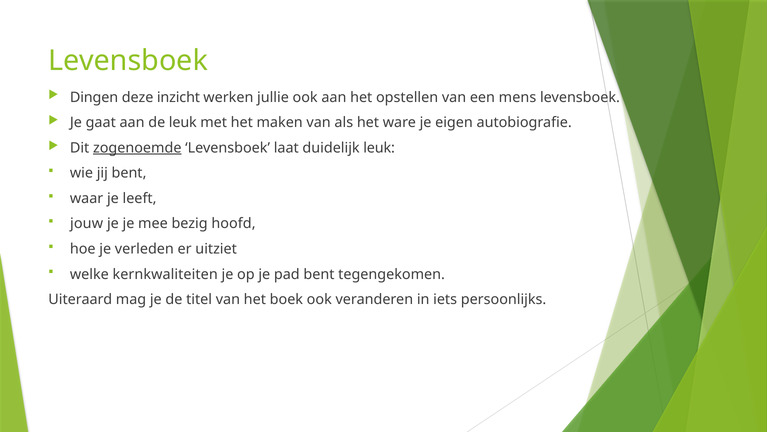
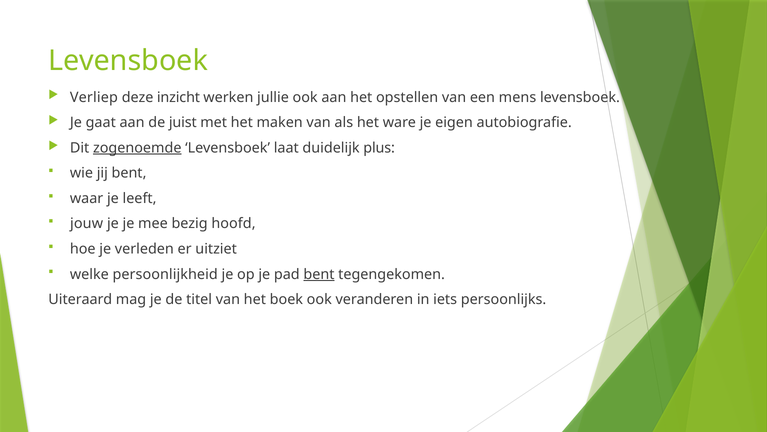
Dingen: Dingen -> Verliep (94, 97)
de leuk: leuk -> juist (183, 122)
duidelijk leuk: leuk -> plus (379, 148)
kernkwaliteiten: kernkwaliteiten -> persoonlijkheid (165, 274)
bent underline: none -> present (319, 274)
